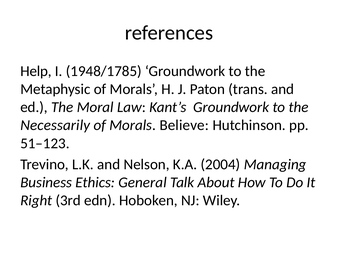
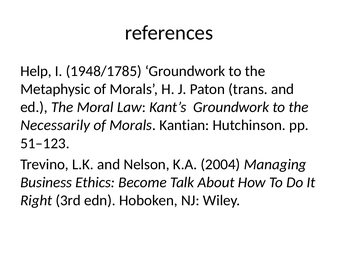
Believe: Believe -> Kantian (184, 125)
General: General -> Become (143, 182)
